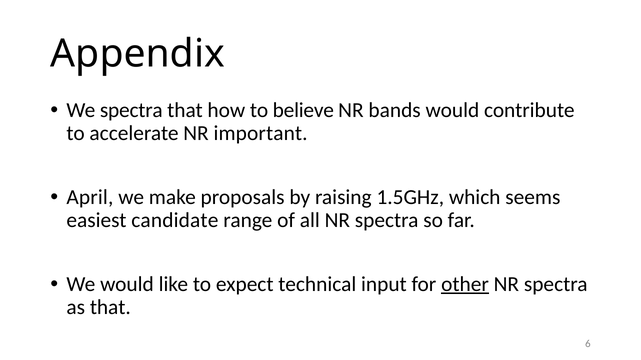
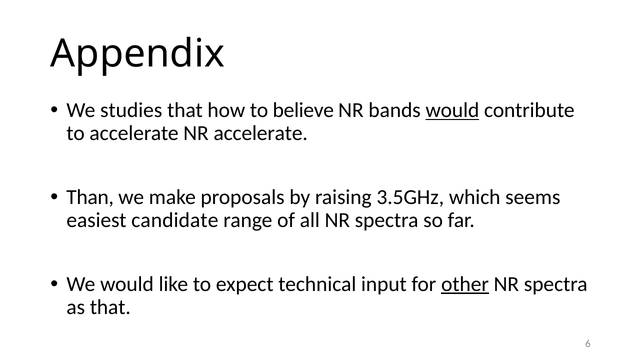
We spectra: spectra -> studies (131, 111)
would underline: none -> present (452, 111)
NR important: important -> accelerate (261, 134)
April: April -> Than (90, 198)
1.5GHz: 1.5GHz -> 3.5GHz (410, 198)
